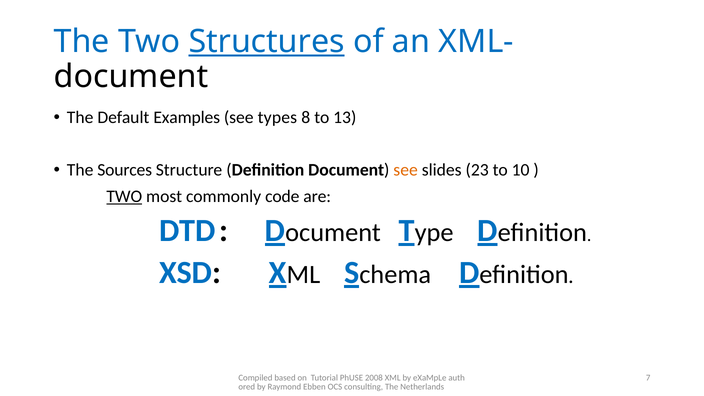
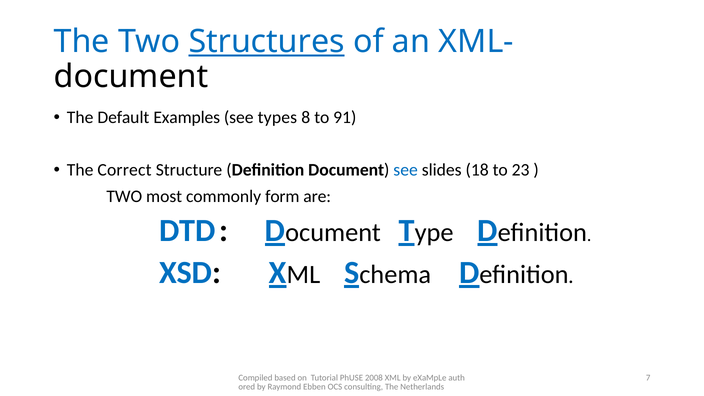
13: 13 -> 91 (345, 117)
Sources: Sources -> Correct (124, 170)
see colour: orange -> blue (406, 170)
23: 23 -> 18 (477, 170)
10: 10 -> 23 (521, 170)
TWO underline: present -> none (124, 196)
code: code -> form (282, 196)
